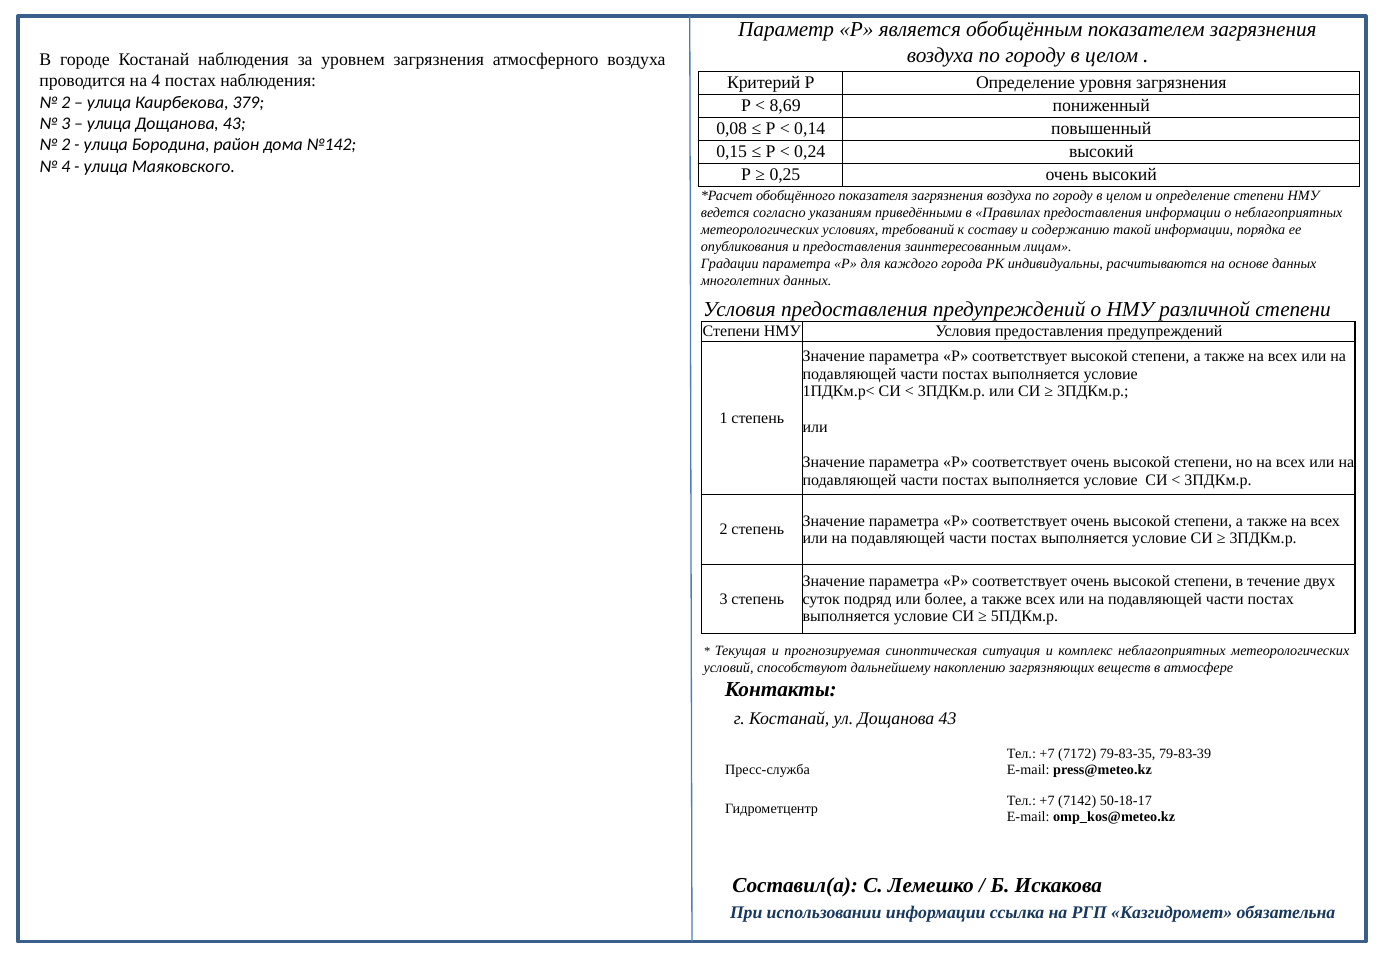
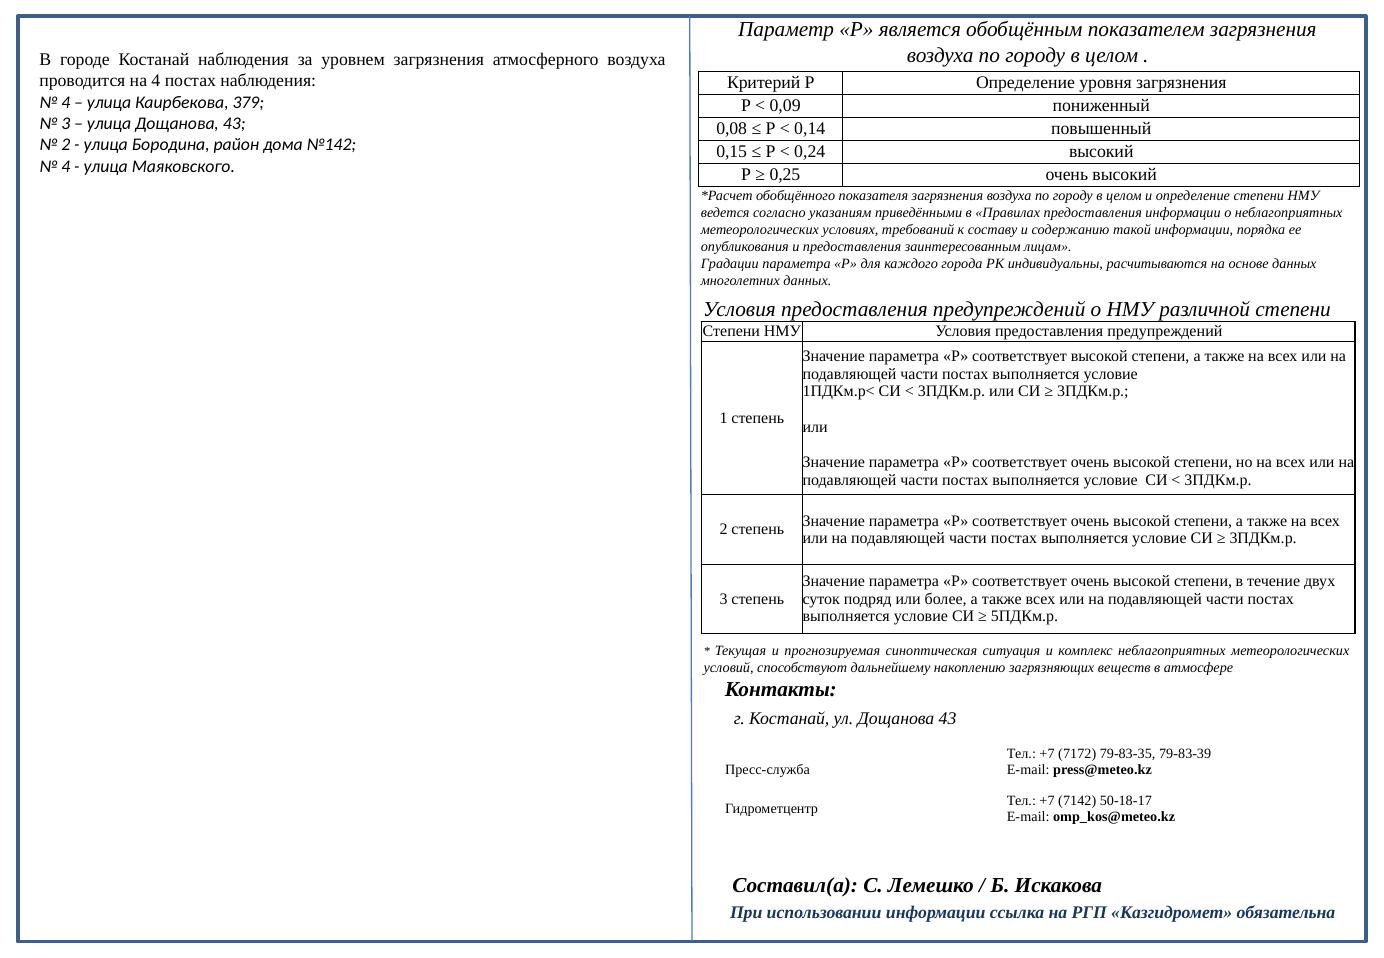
2: 2 -> 4 (66, 102)
8,69: 8,69 -> 0,09 (785, 106)
